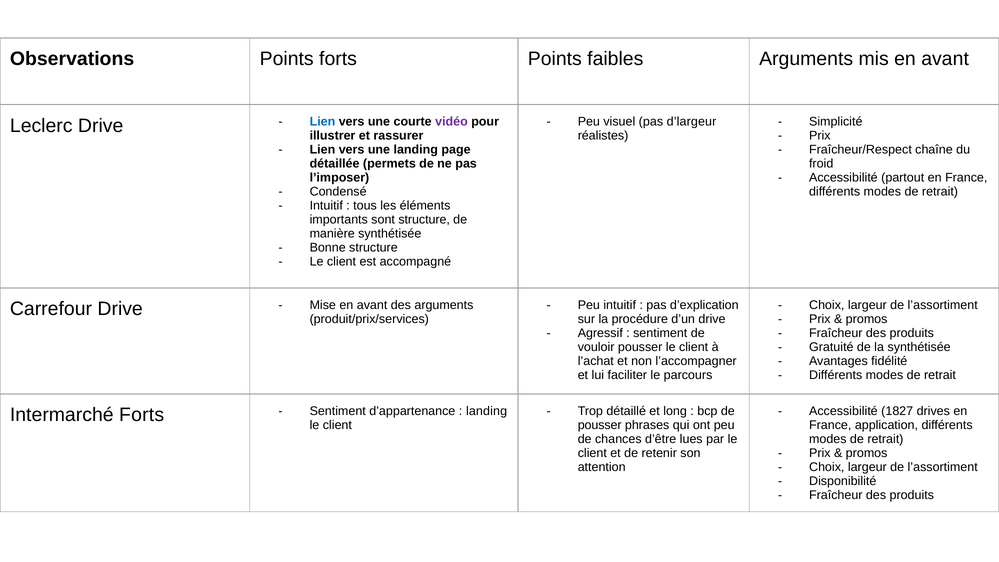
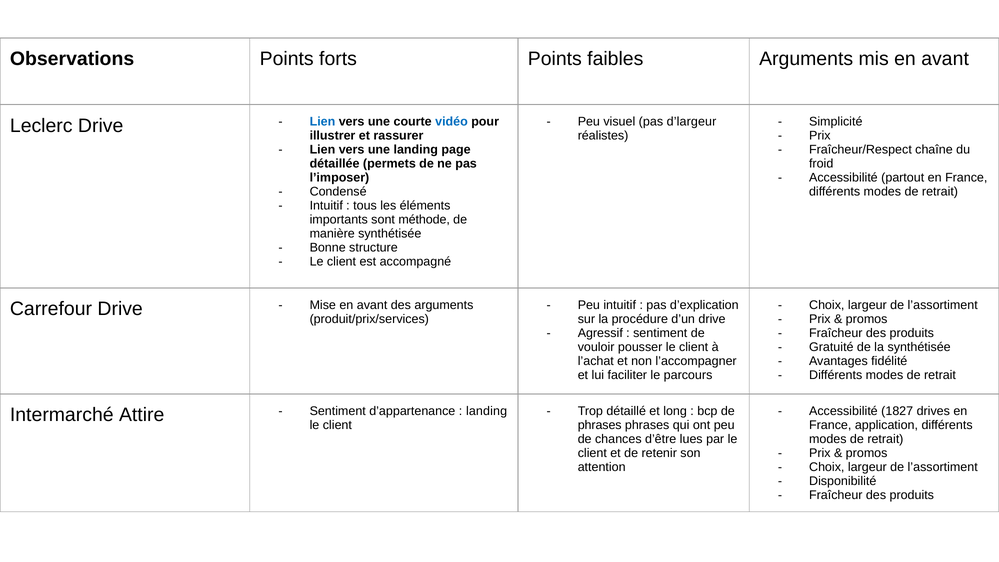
vidéo colour: purple -> blue (452, 122)
sont structure: structure -> méthode (424, 220)
Intermarché Forts: Forts -> Attire (142, 415)
pousser: pousser -> phrases (600, 425)
